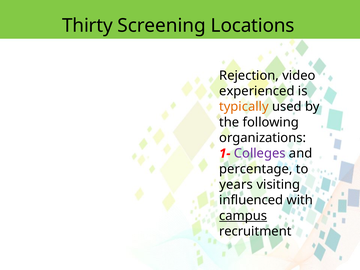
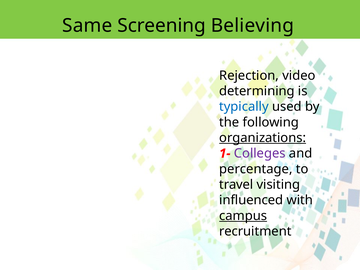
Thirty: Thirty -> Same (87, 26)
Locations: Locations -> Believing (252, 26)
experienced: experienced -> determining (257, 91)
typically colour: orange -> blue (244, 107)
organizations underline: none -> present (263, 138)
years: years -> travel (236, 185)
